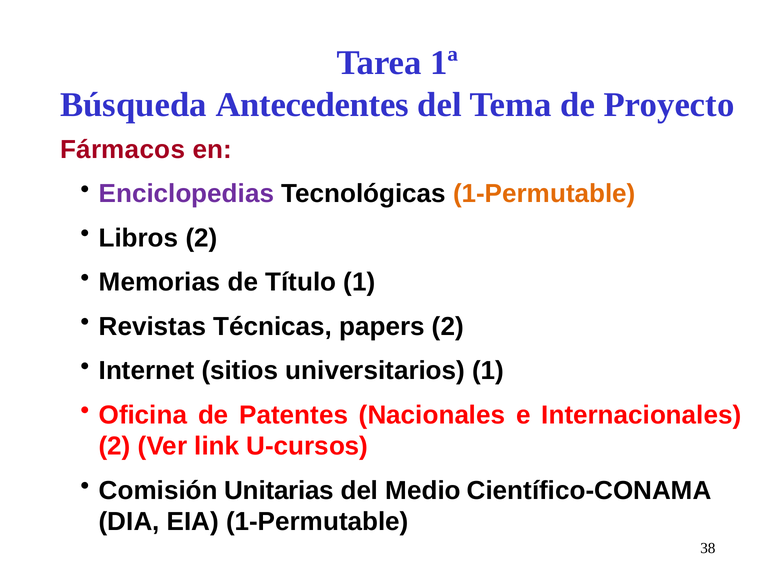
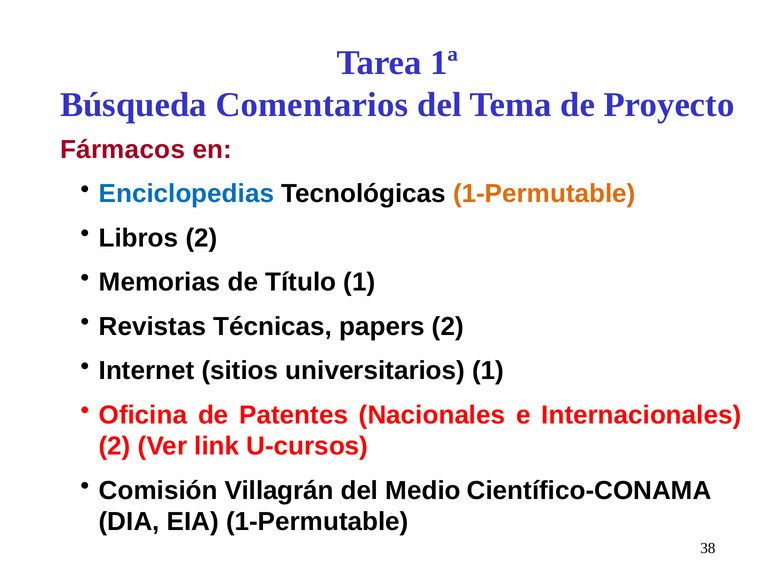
Antecedentes: Antecedentes -> Comentarios (312, 105)
Enciclopedias colour: purple -> blue (186, 194)
Unitarias: Unitarias -> Villagrán (279, 491)
